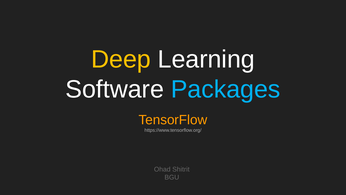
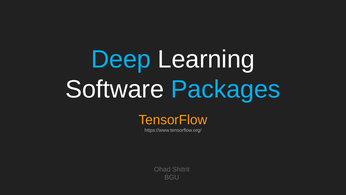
Deep colour: yellow -> light blue (121, 59)
